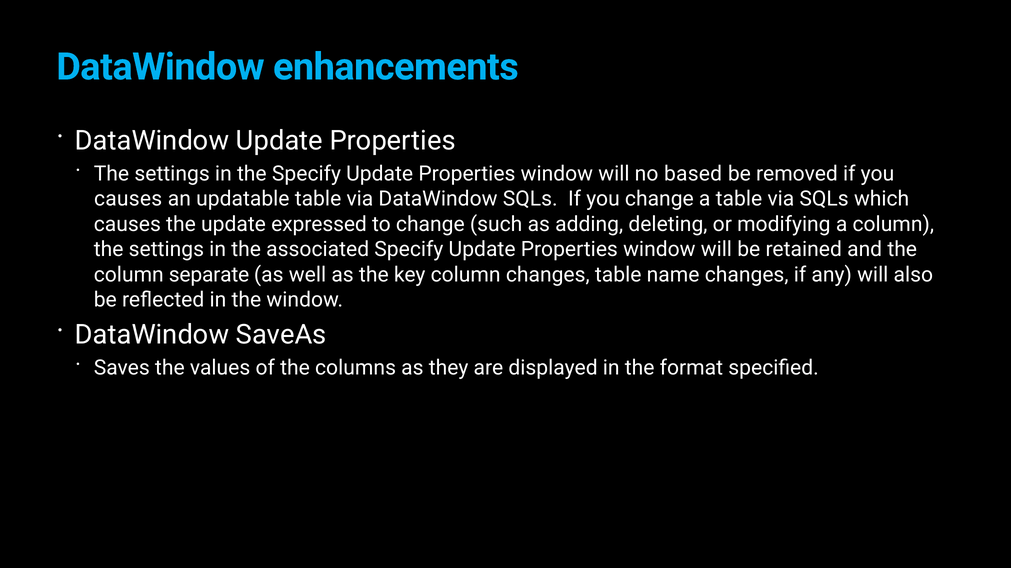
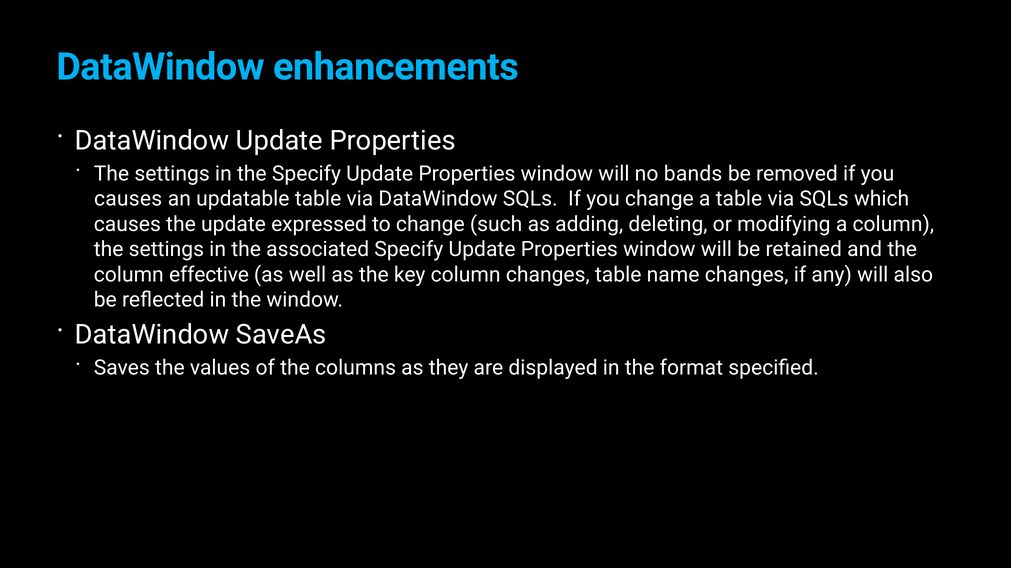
based: based -> bands (693, 174)
separate: separate -> effective (209, 275)
